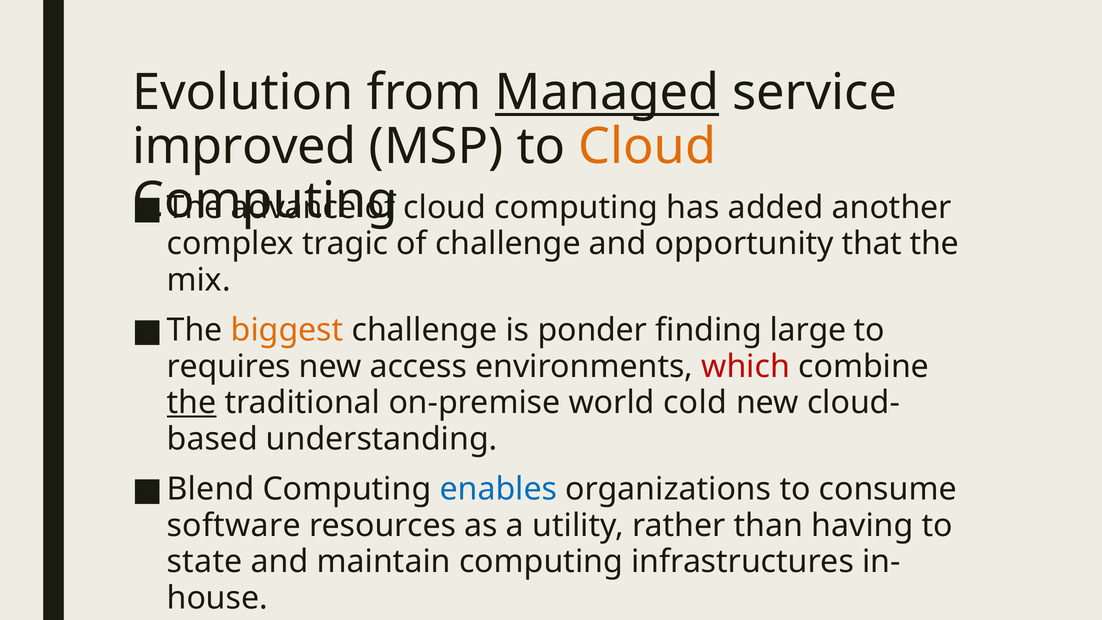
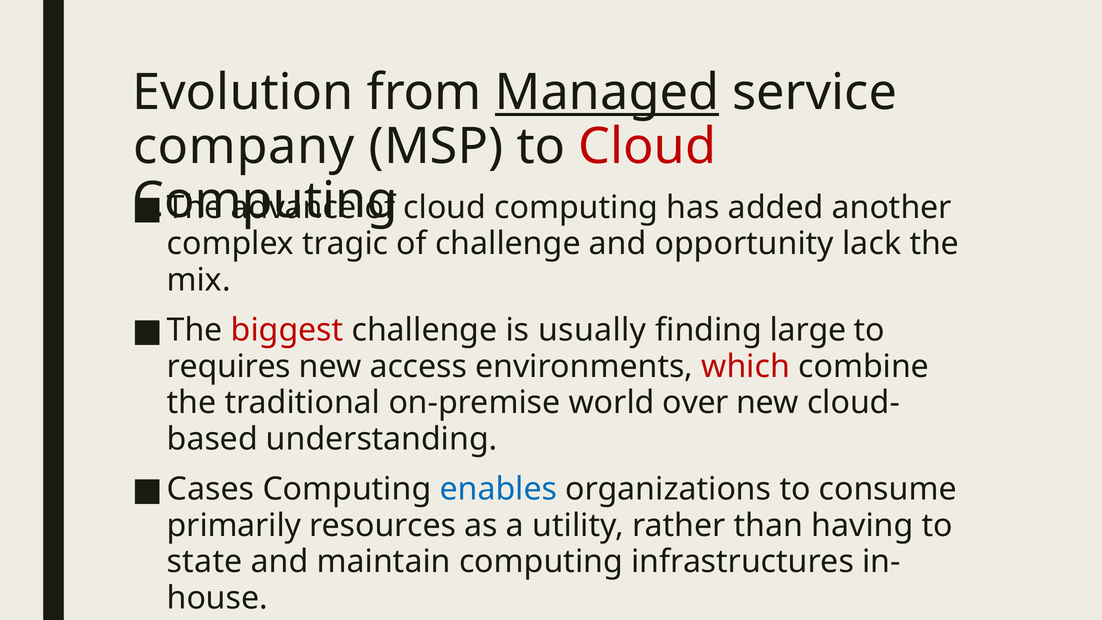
improved: improved -> company (244, 147)
Cloud colour: orange -> red (647, 147)
that: that -> lack (872, 244)
biggest colour: orange -> red (287, 330)
ponder: ponder -> usually (592, 330)
the underline: present -> none (192, 403)
cold: cold -> over (696, 403)
Blend: Blend -> Cases (211, 489)
software: software -> primarily (234, 525)
